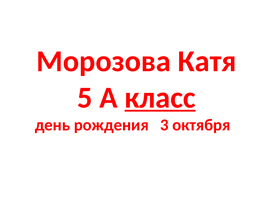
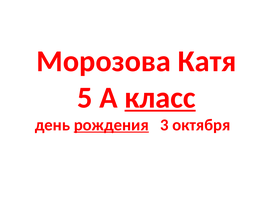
рождения underline: none -> present (111, 125)
